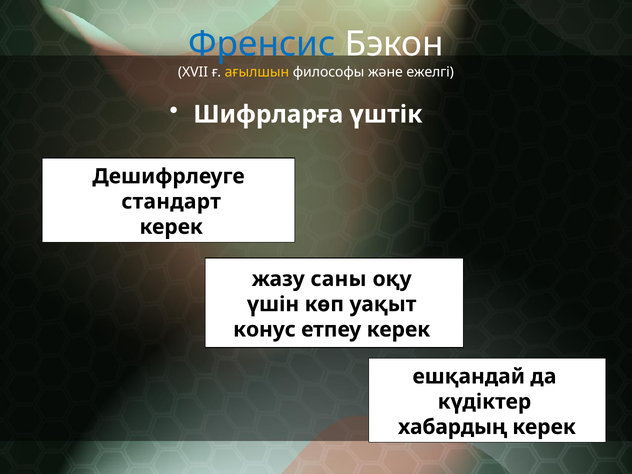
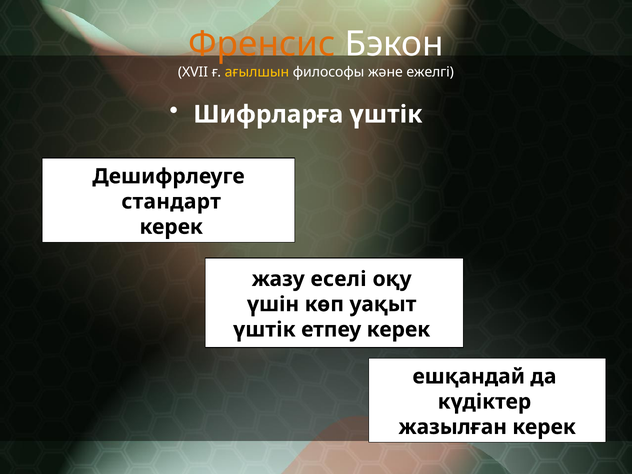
Френсис colour: blue -> orange (262, 44)
саны: саны -> еселі (339, 279)
конус: конус -> үштік (264, 330)
хабардың: хабардың -> жазылған (453, 427)
